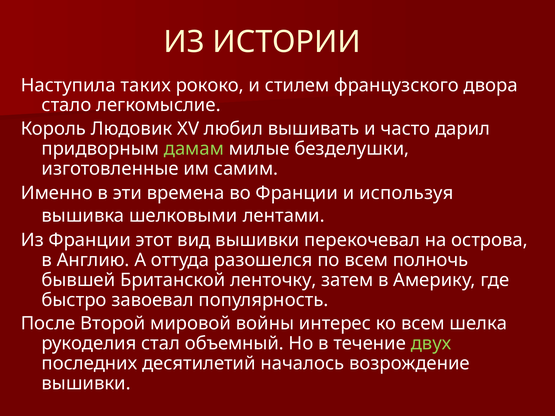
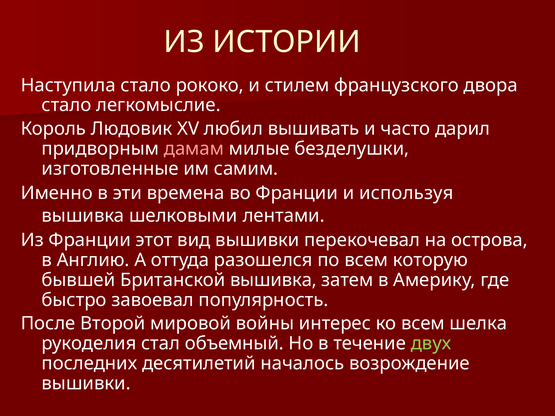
Наступила таких: таких -> стало (146, 85)
дамам colour: light green -> pink (194, 149)
полночь: полночь -> которую (430, 260)
Британской ленточку: ленточку -> вышивка (273, 280)
